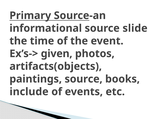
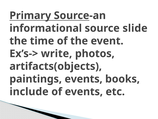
given: given -> write (57, 53)
paintings source: source -> events (84, 79)
